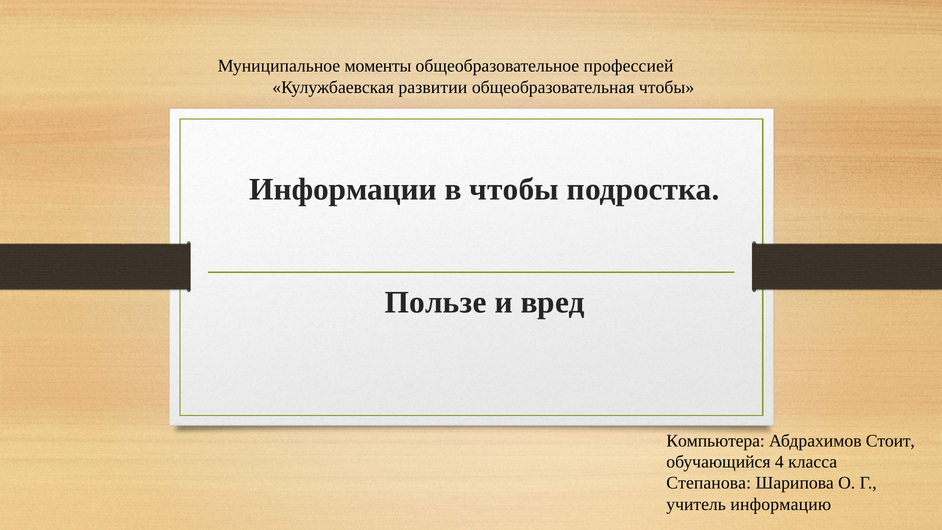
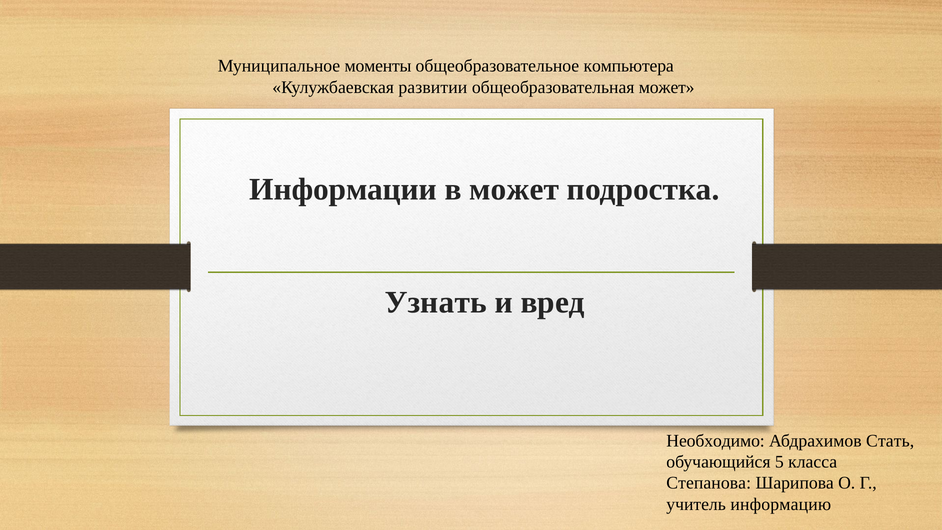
профессией: профессией -> компьютера (629, 66)
общеобразовательная чтобы: чтобы -> может (667, 87)
в чтобы: чтобы -> может (514, 189)
Пользе: Пользе -> Узнать (436, 302)
Компьютера: Компьютера -> Необходимо (716, 441)
Стоит: Стоит -> Стать (890, 441)
4: 4 -> 5 (779, 462)
